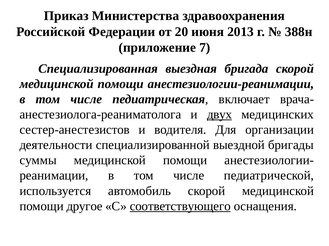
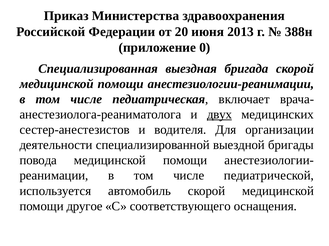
7: 7 -> 0 (205, 48)
суммы: суммы -> повода (38, 161)
соответствующего underline: present -> none (180, 207)
